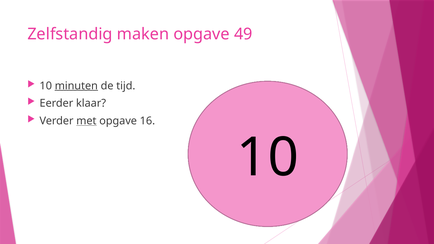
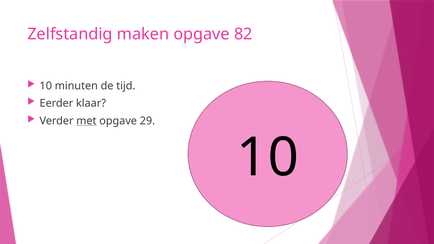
49: 49 -> 82 (243, 34)
minuten underline: present -> none (76, 86)
16: 16 -> 29 (147, 121)
